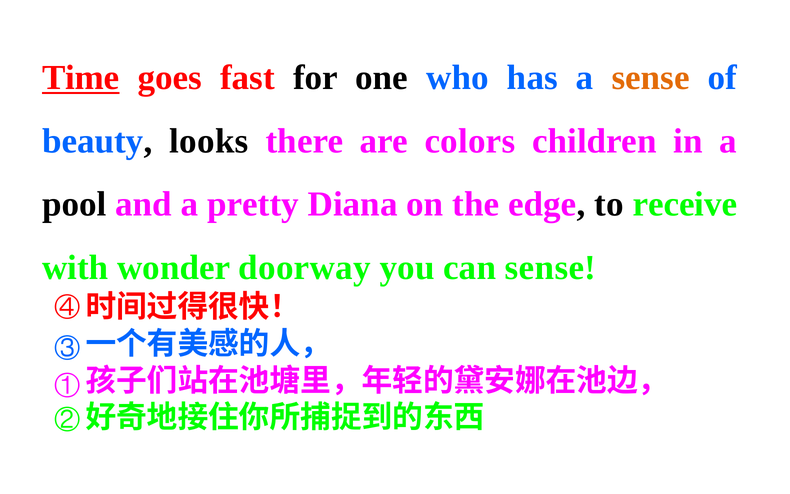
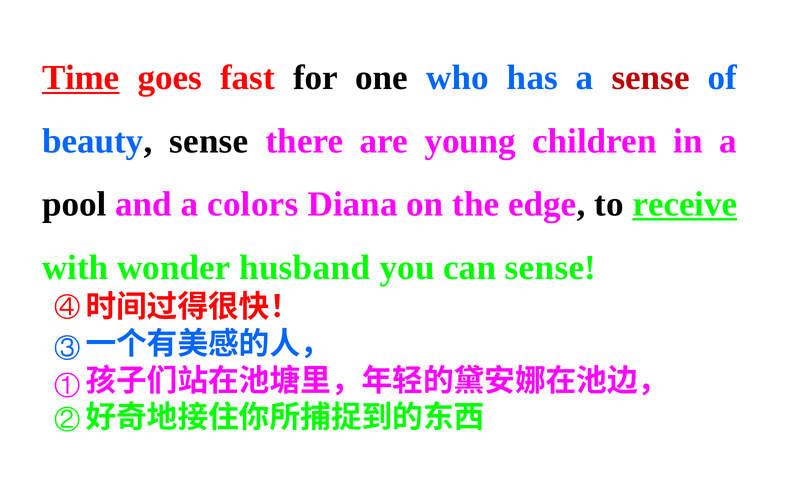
sense colour: orange -> red (651, 78)
beauty looks: looks -> sense (209, 141)
colors: colors -> young (470, 141)
pretty: pretty -> colors (253, 204)
receive underline: none -> present (685, 204)
doorway: doorway -> husband (305, 267)
